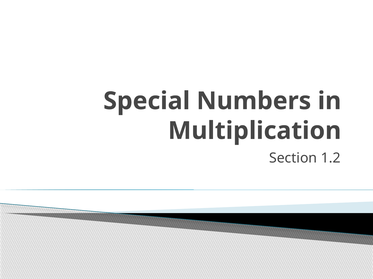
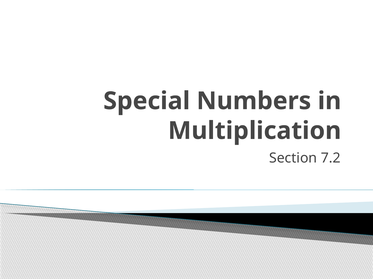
1.2: 1.2 -> 7.2 (331, 159)
